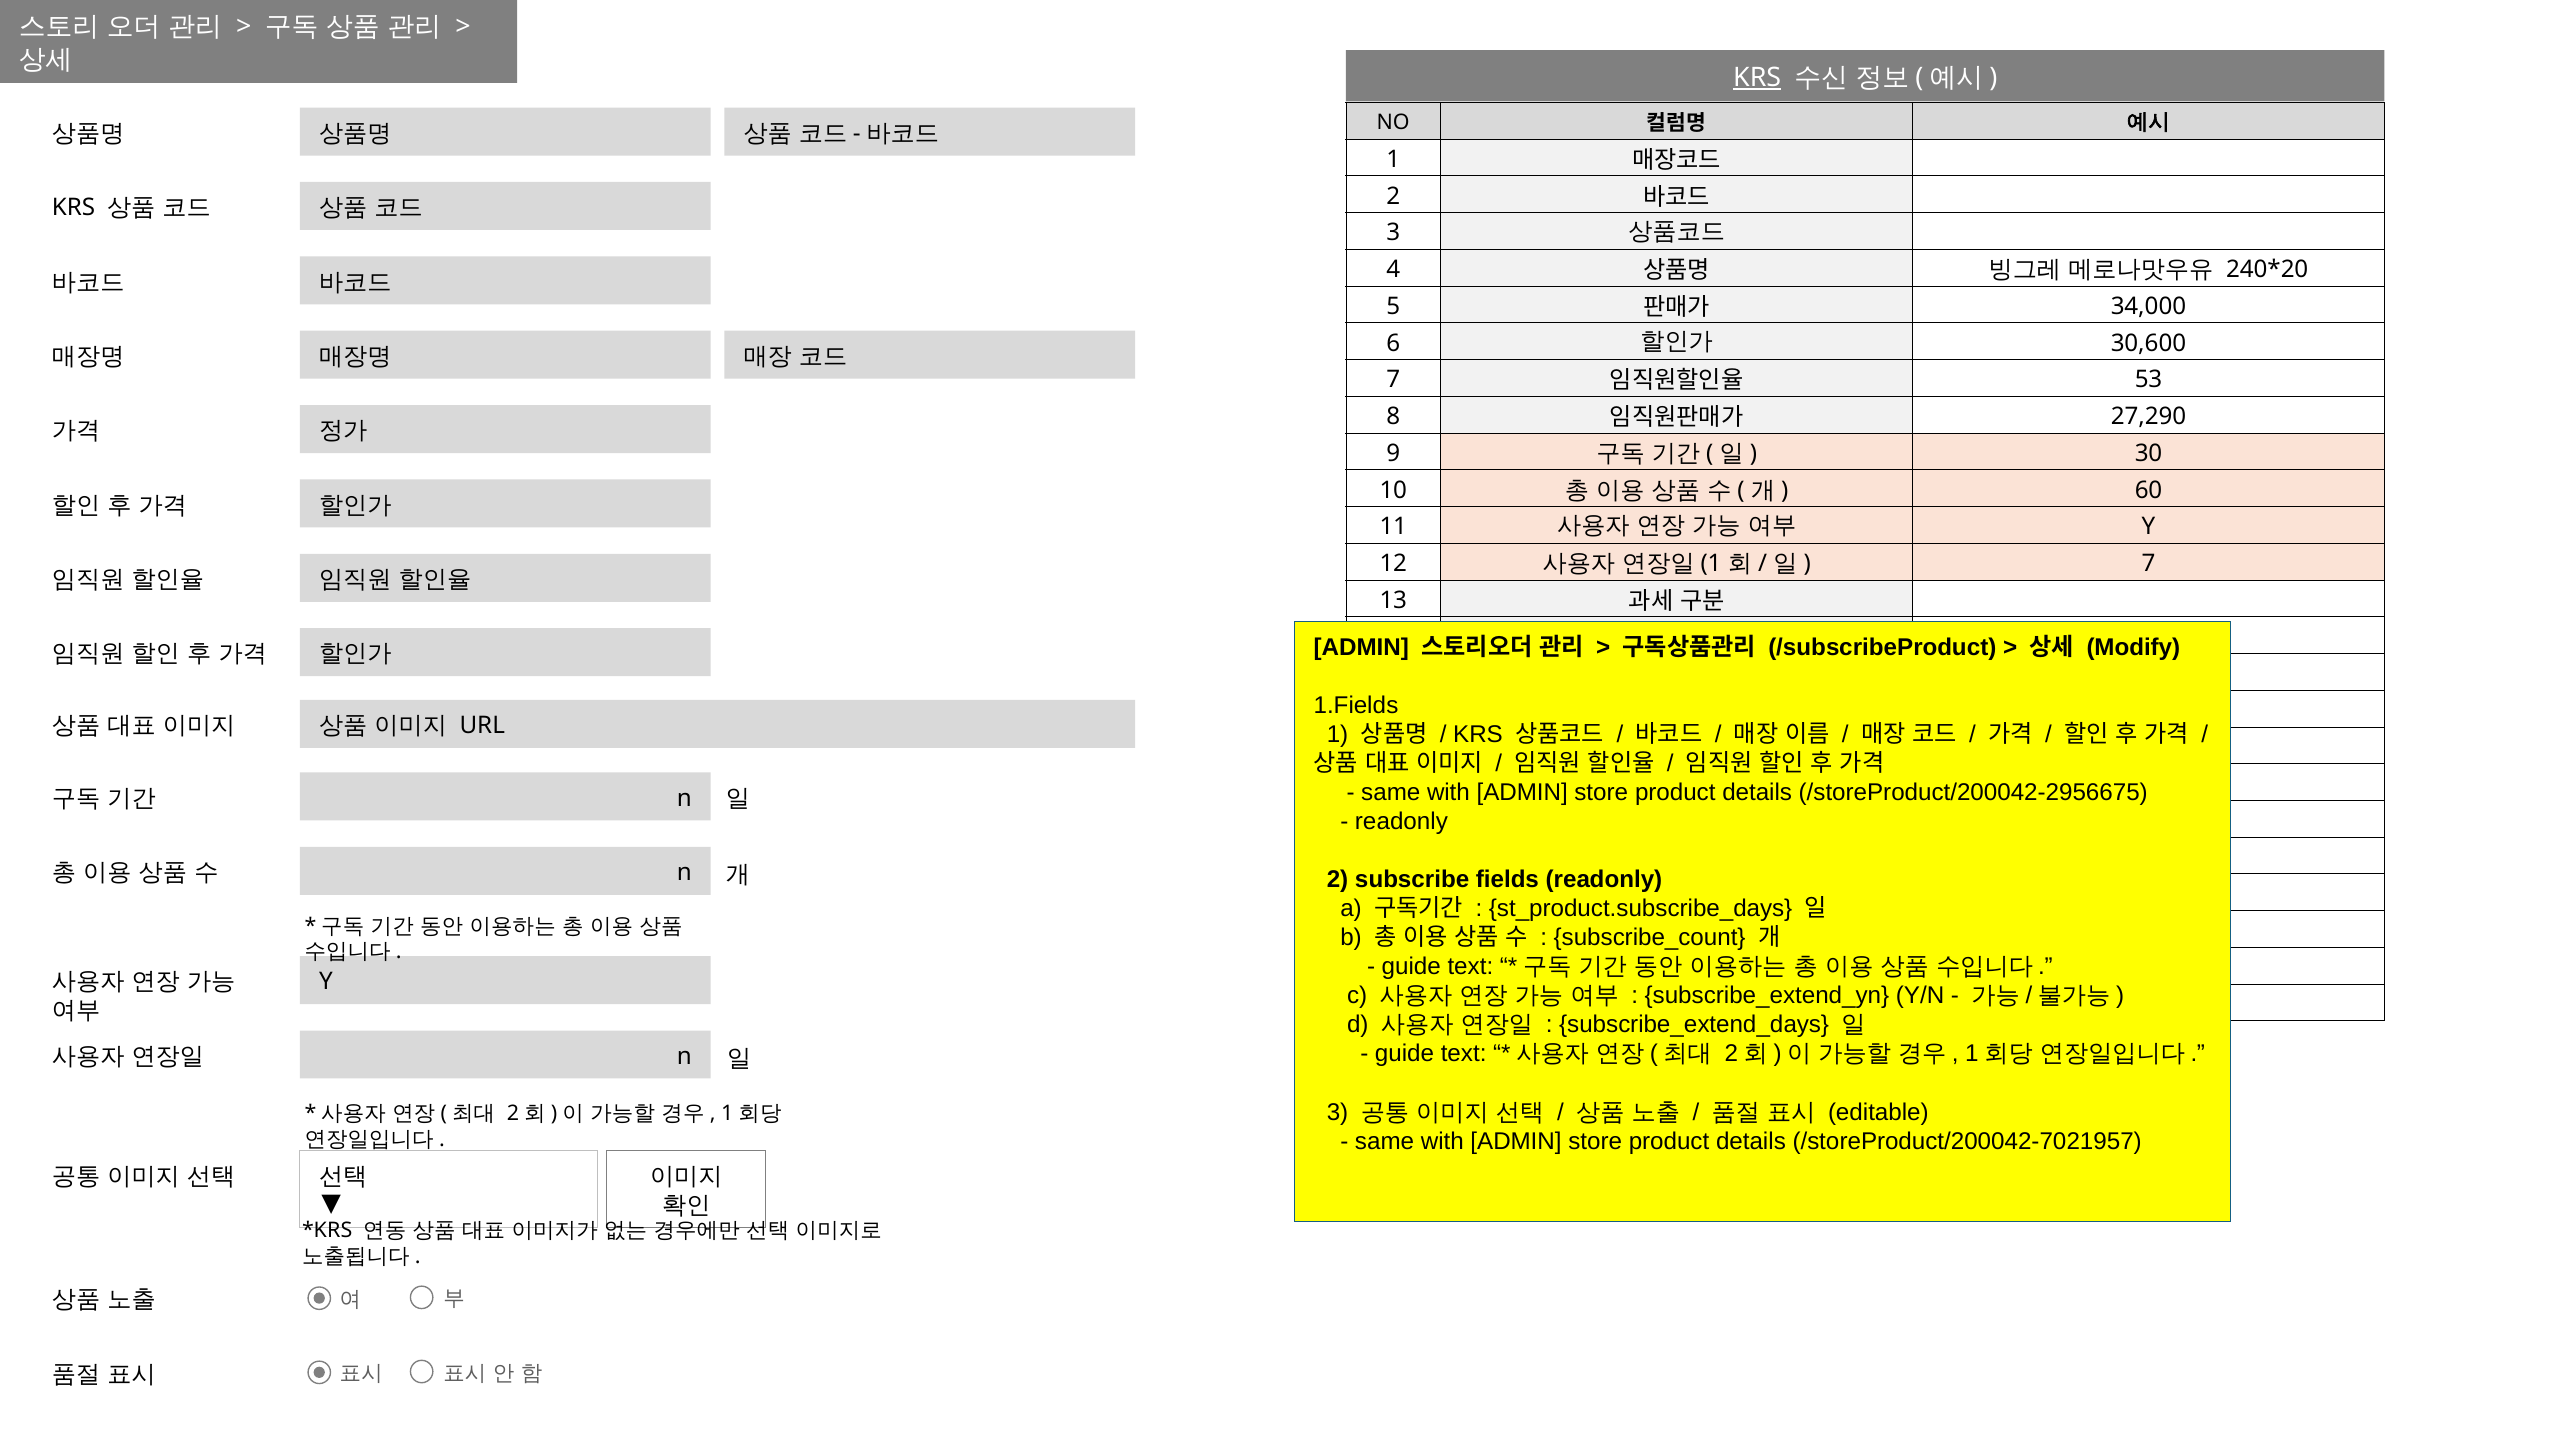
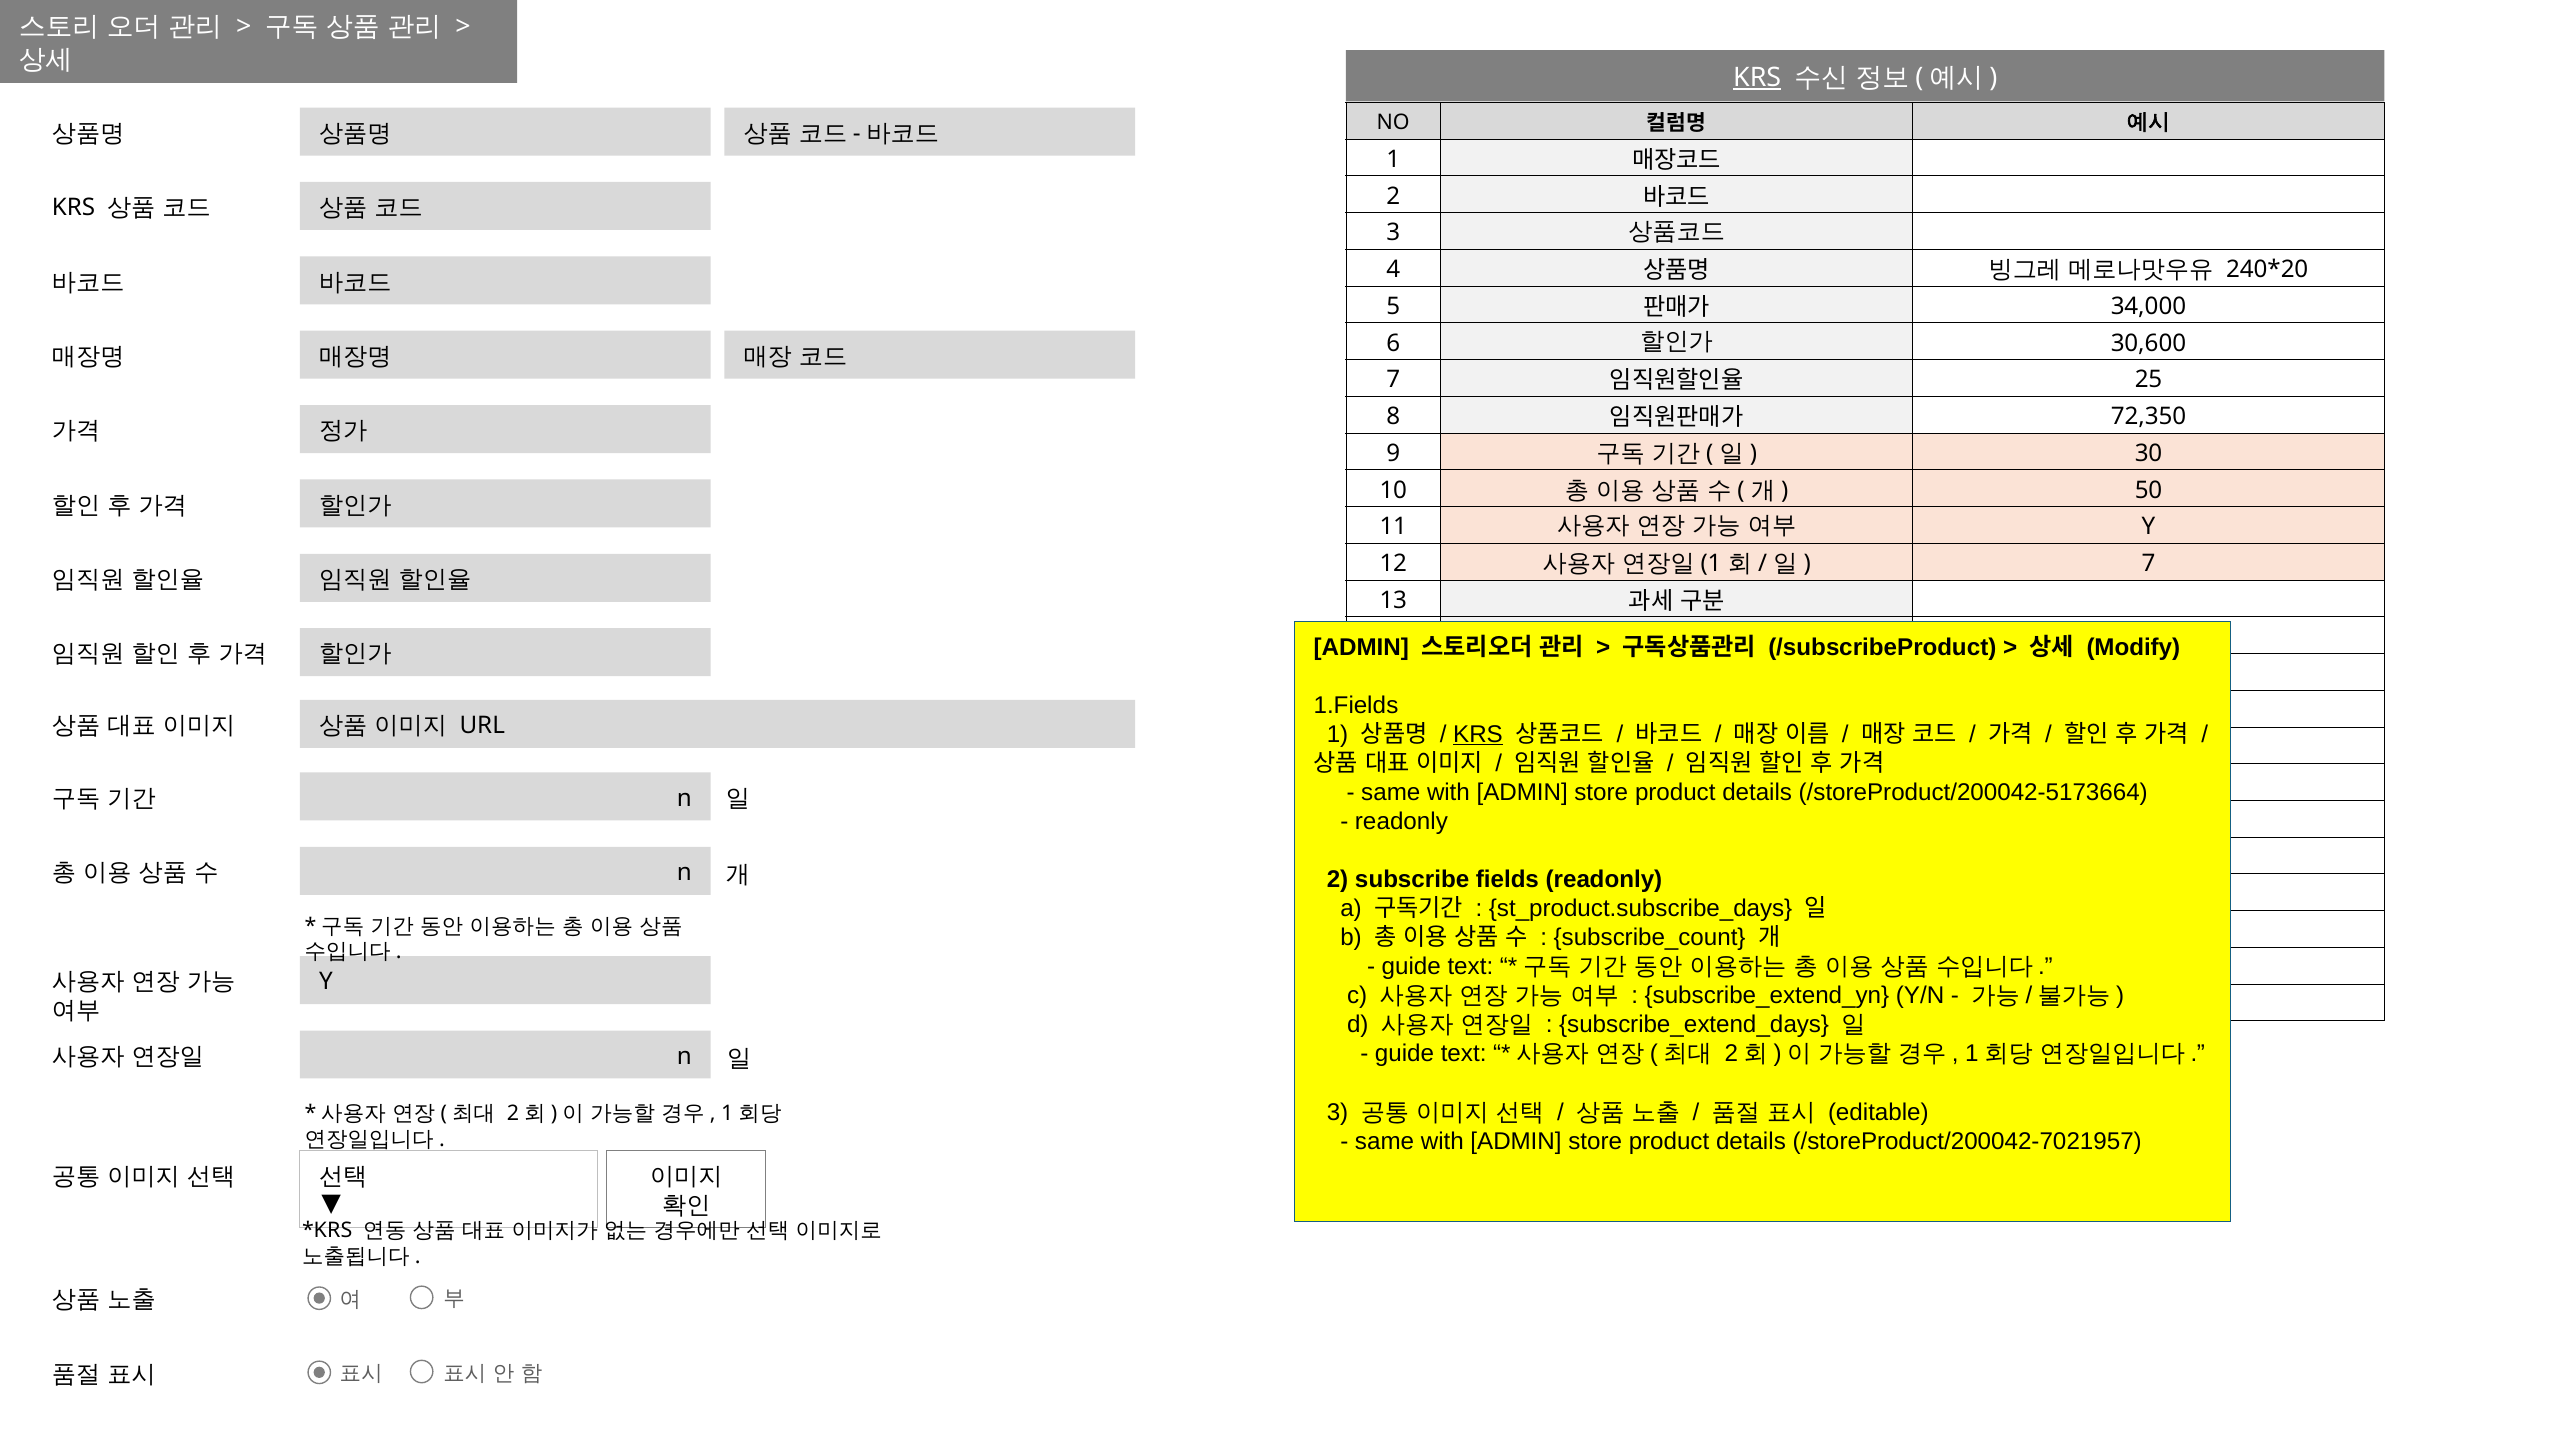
53: 53 -> 25 (2149, 380)
27,290: 27,290 -> 72,350 (2149, 417)
60: 60 -> 50 (2149, 490)
KRS underline: none -> present (1478, 734)
/storeProduct/200042-2956675: /storeProduct/200042-2956675 -> /storeProduct/200042-5173664 (1973, 792)
